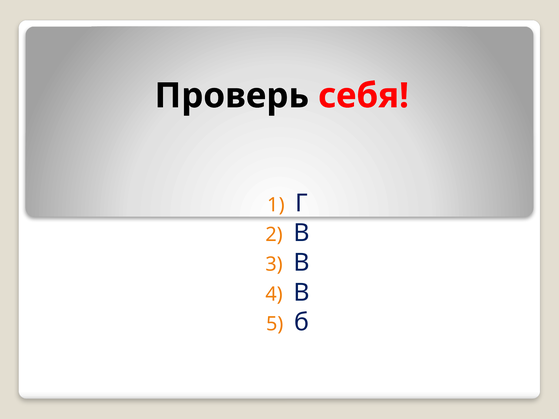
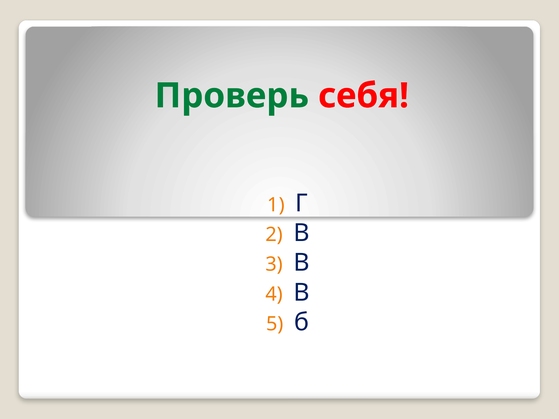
Проверь colour: black -> green (232, 96)
